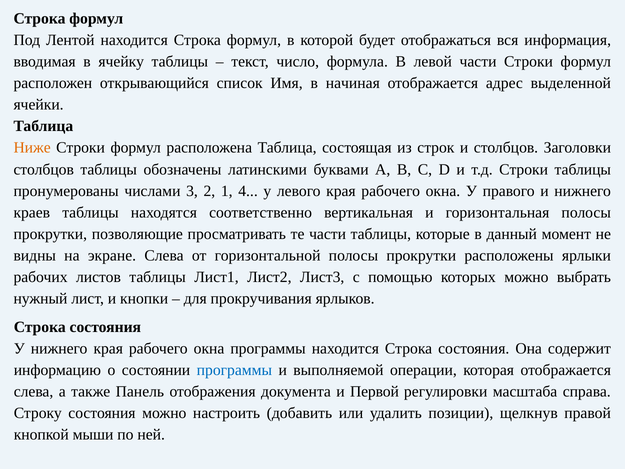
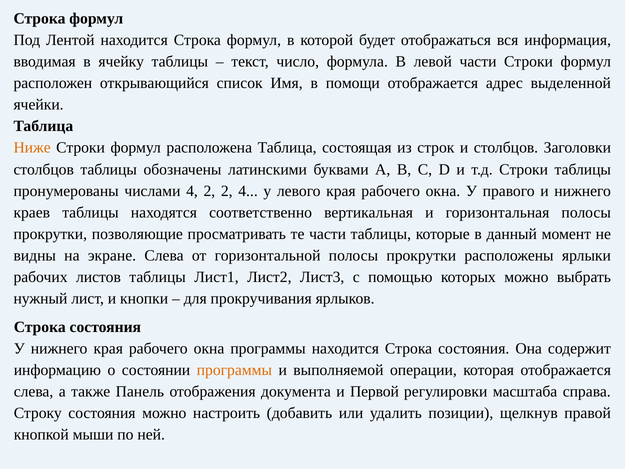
начиная: начиная -> помощи (353, 83)
числами 3: 3 -> 4 (192, 191)
2 1: 1 -> 2 (227, 191)
программы colour: blue -> orange (234, 370)
